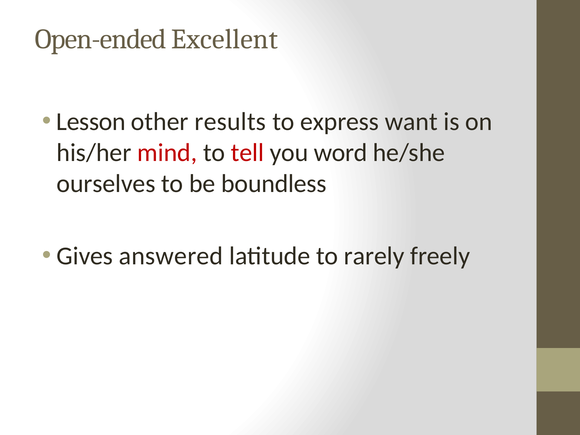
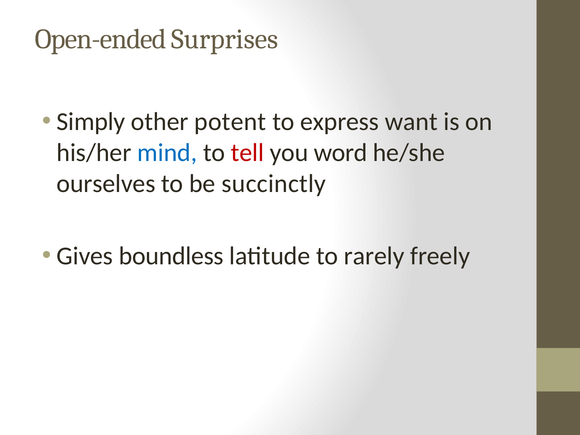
Excellent: Excellent -> Surprises (225, 39)
Lesson: Lesson -> Simply (91, 122)
results: results -> potent (230, 122)
mind colour: red -> blue (167, 153)
boundless: boundless -> succinctly (274, 184)
answered: answered -> boundless (171, 256)
